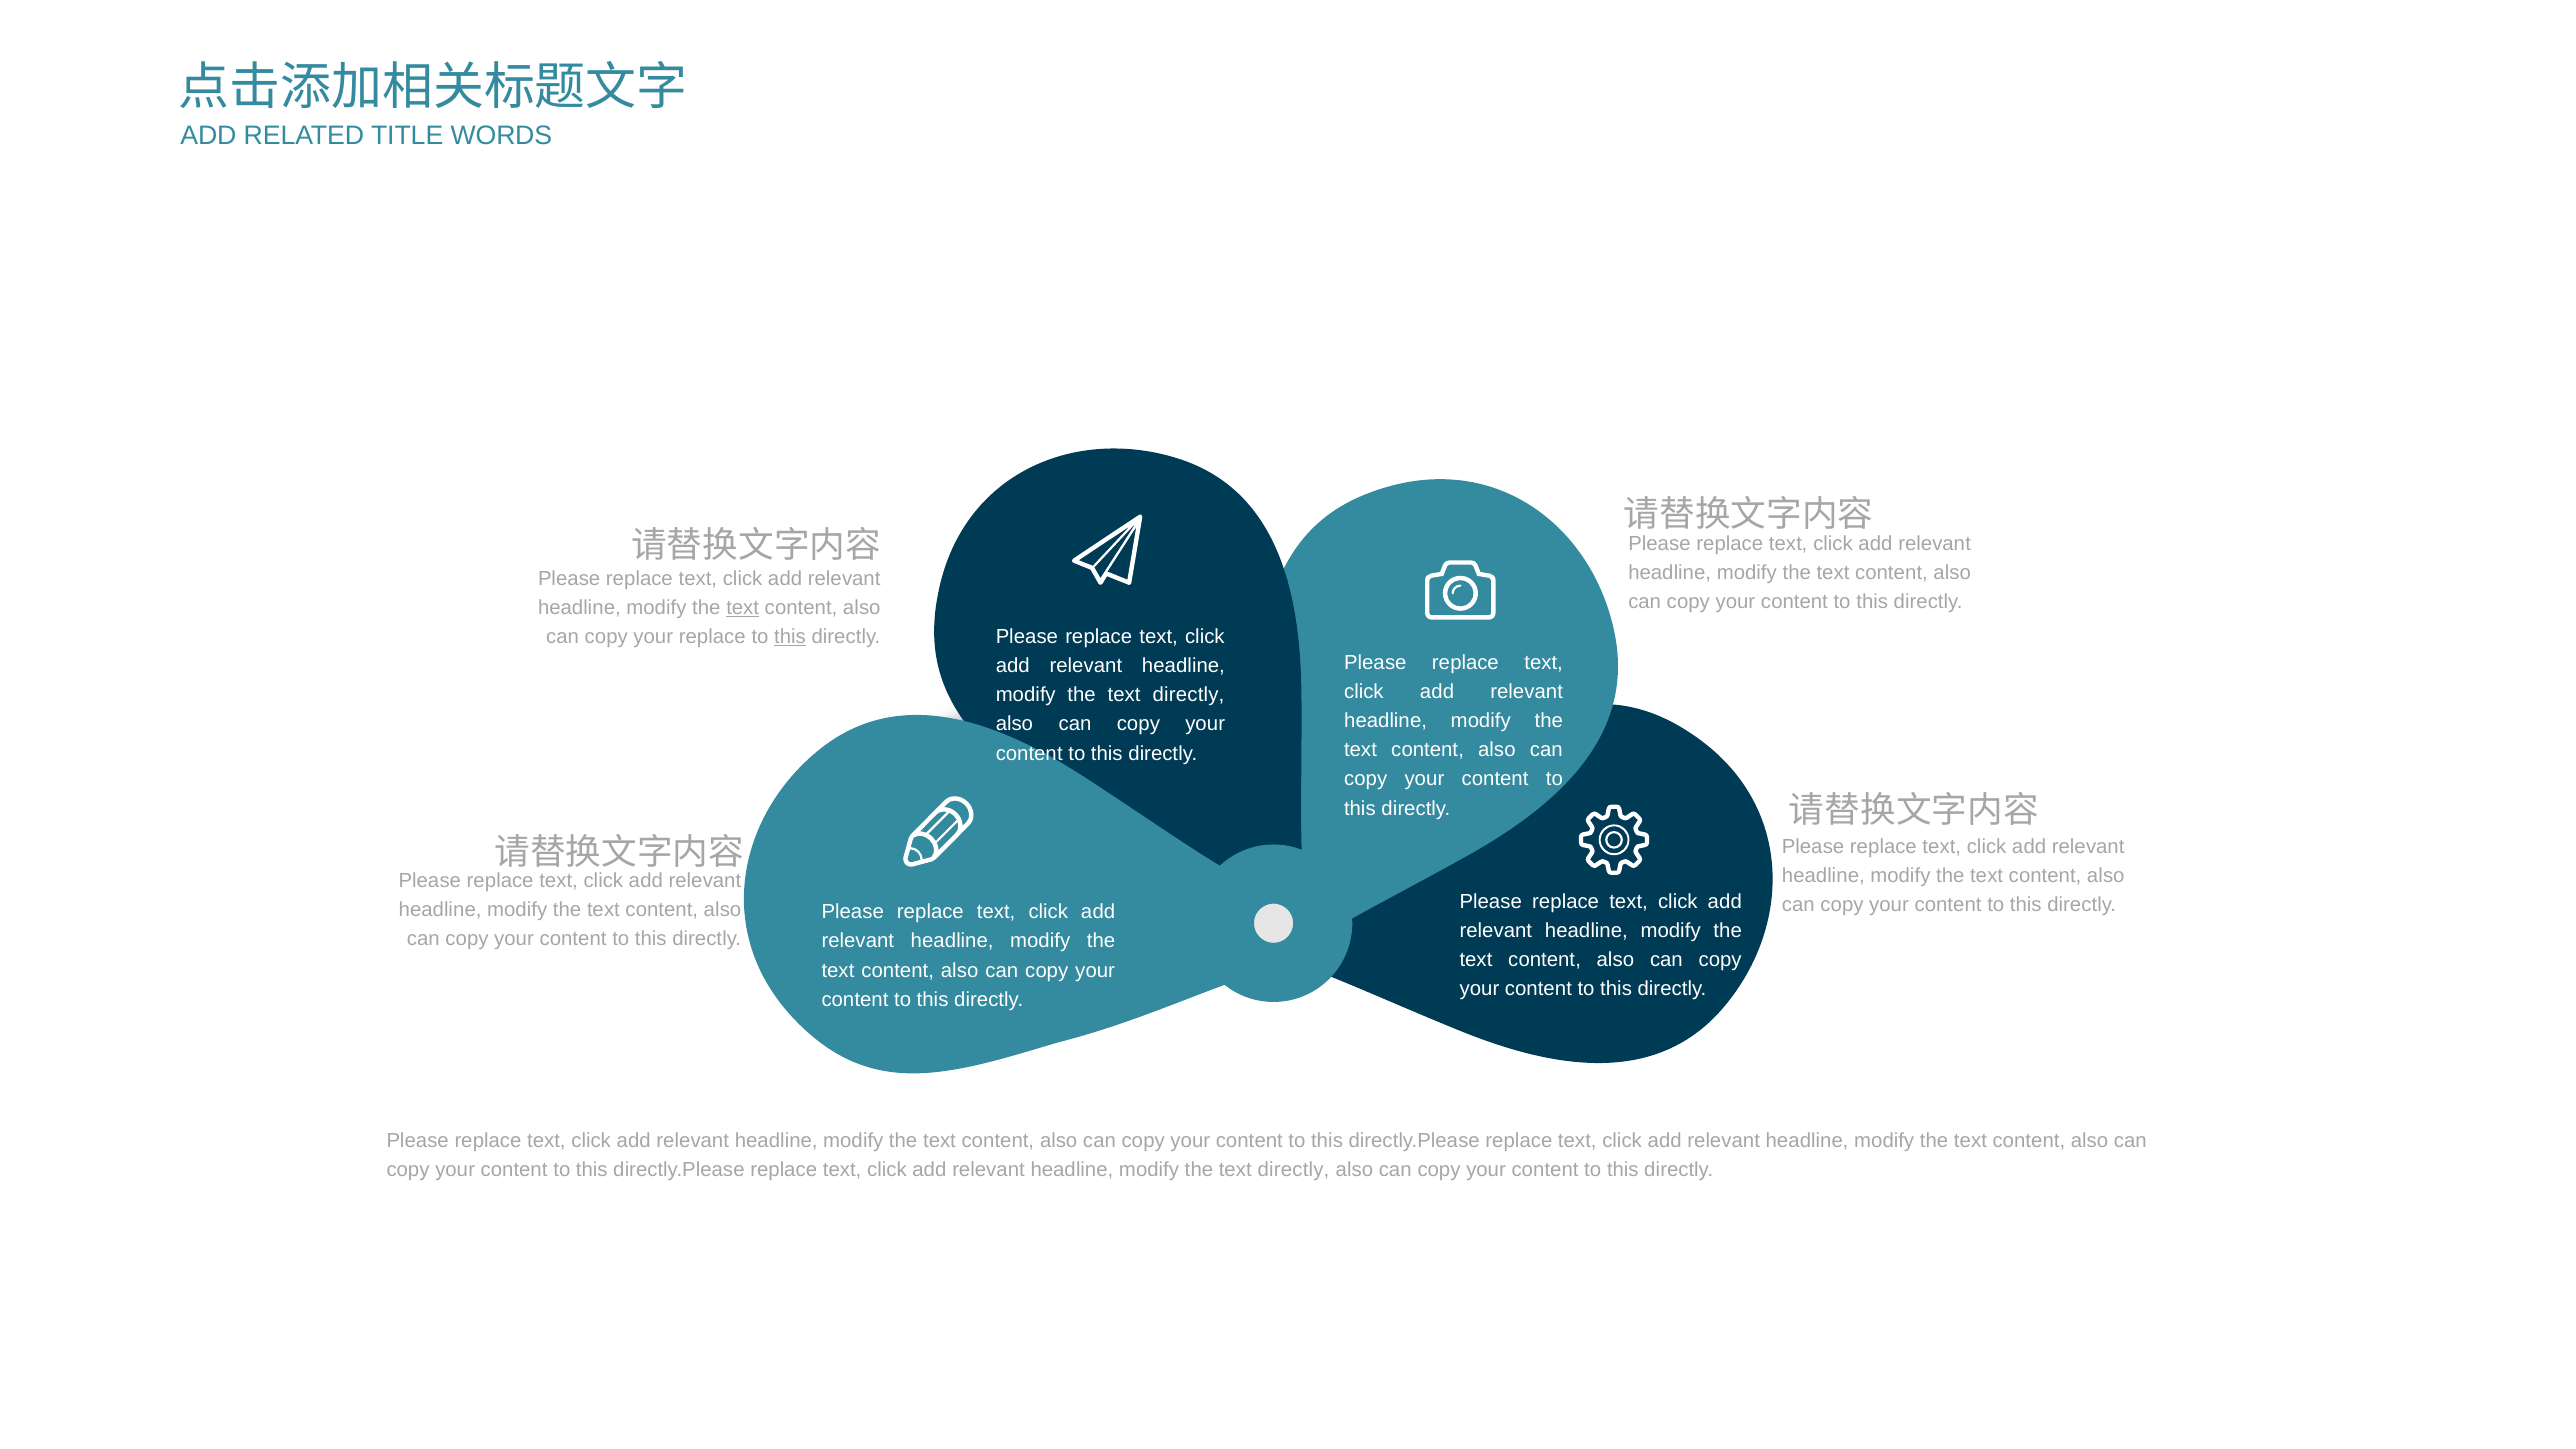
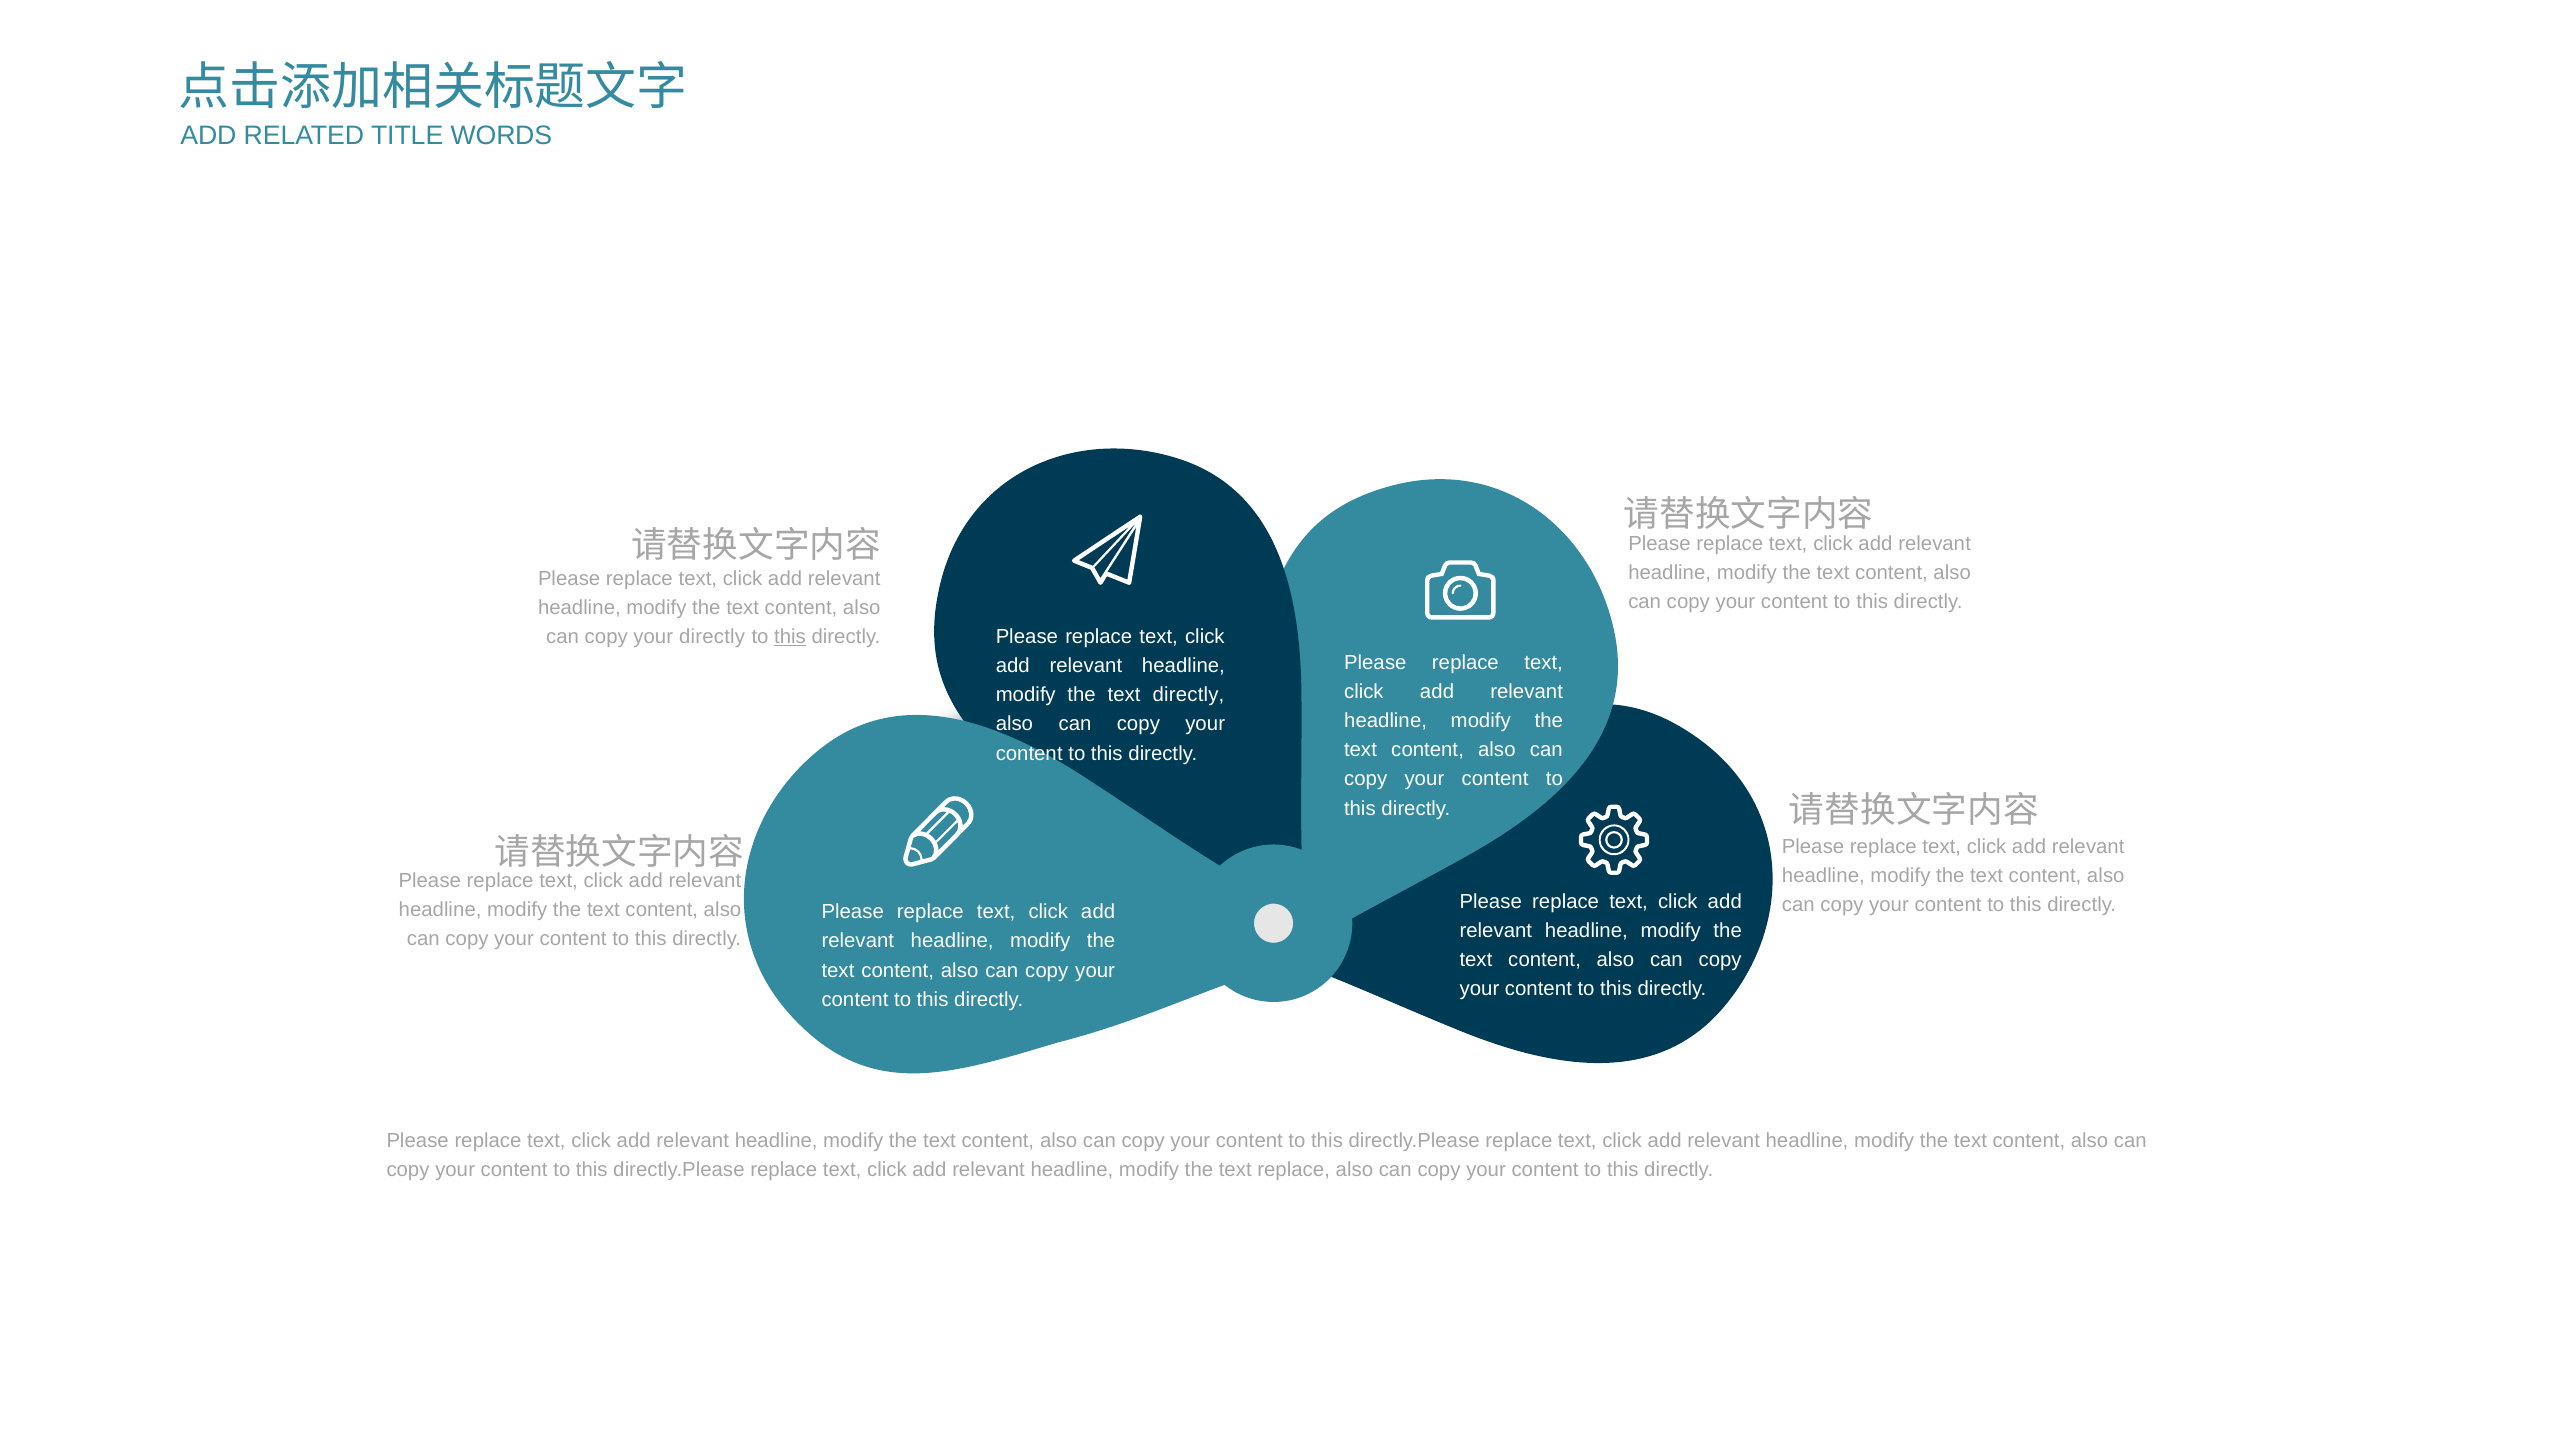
text underline: present -> none (743, 608)
your replace: replace -> directly (712, 637)
directly: directly -> replace (1294, 1169)
